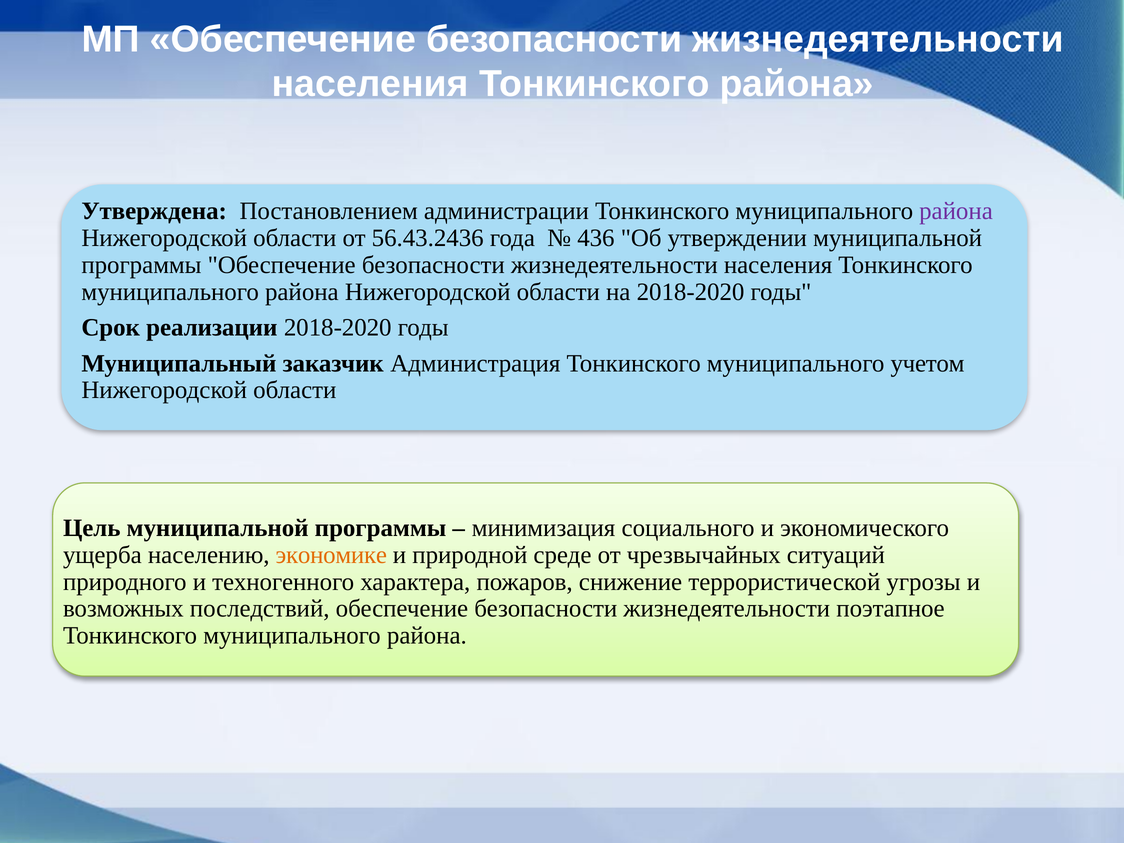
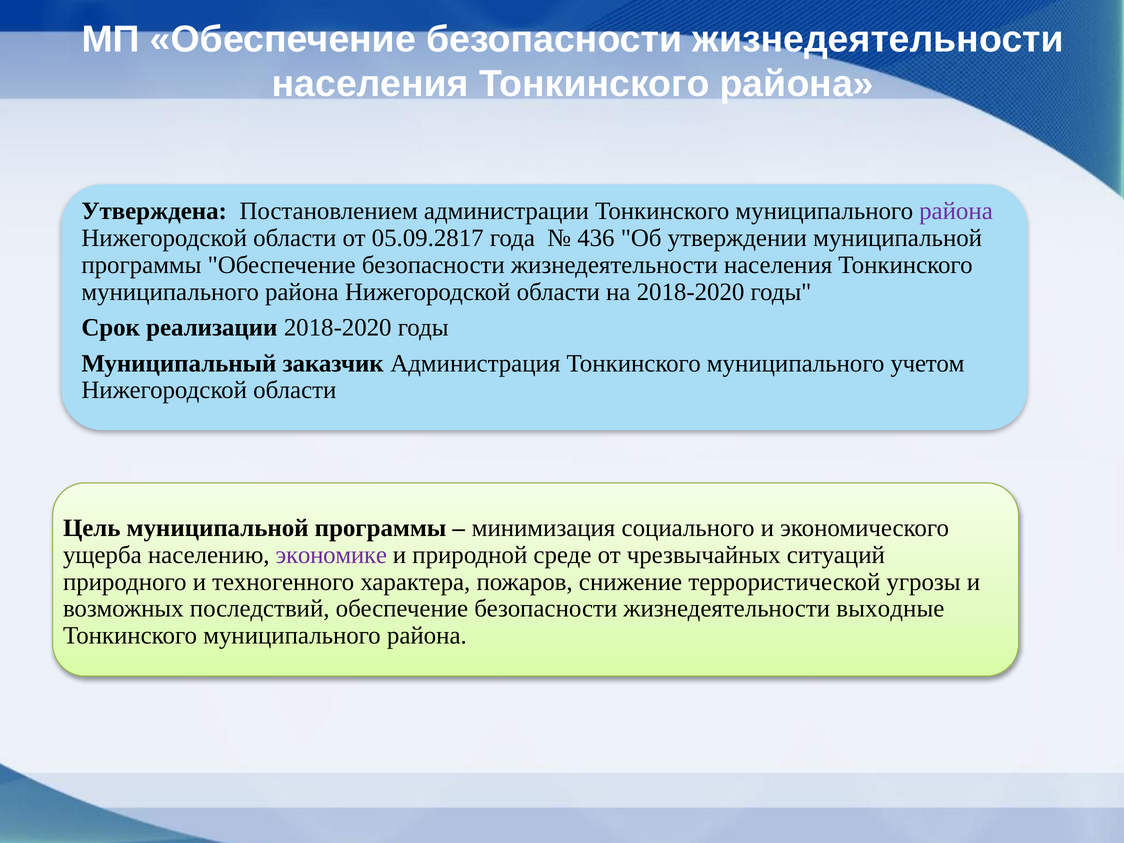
56.43.2436: 56.43.2436 -> 05.09.2817 (428, 238)
экономике colour: orange -> purple (331, 555)
поэтапное: поэтапное -> выходные (890, 609)
